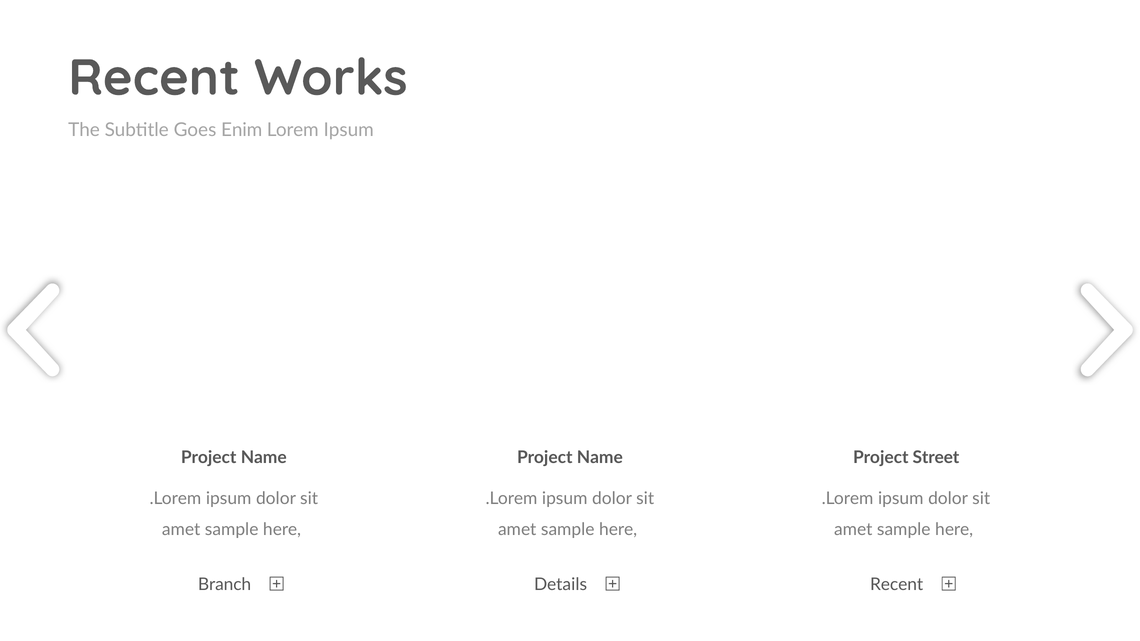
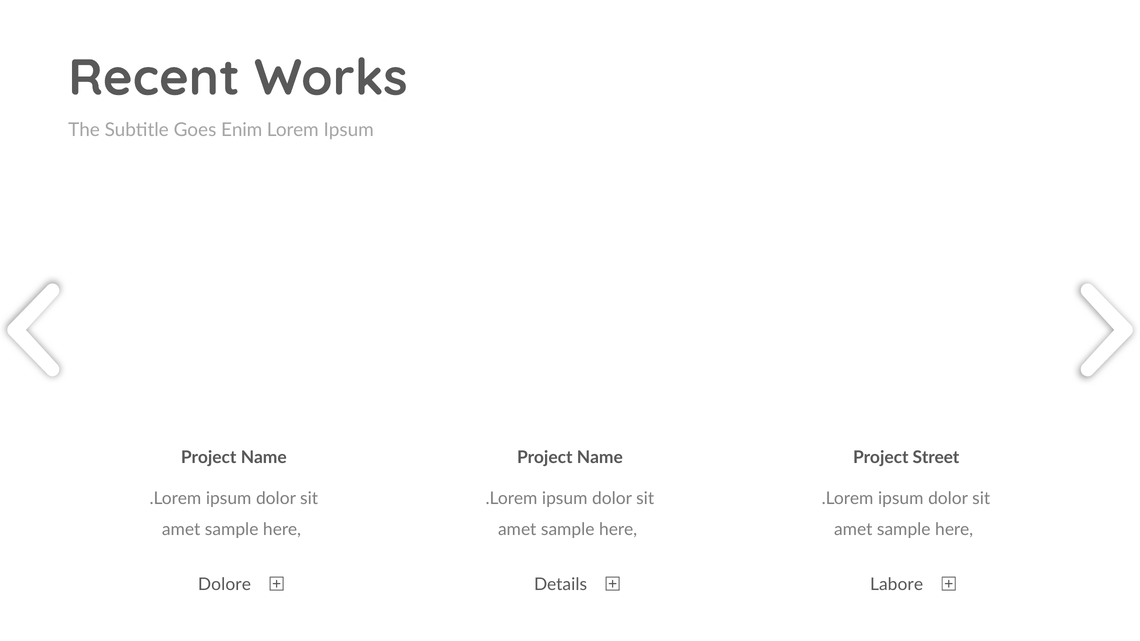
Branch: Branch -> Dolore (224, 585)
Recent: Recent -> Labore (897, 585)
